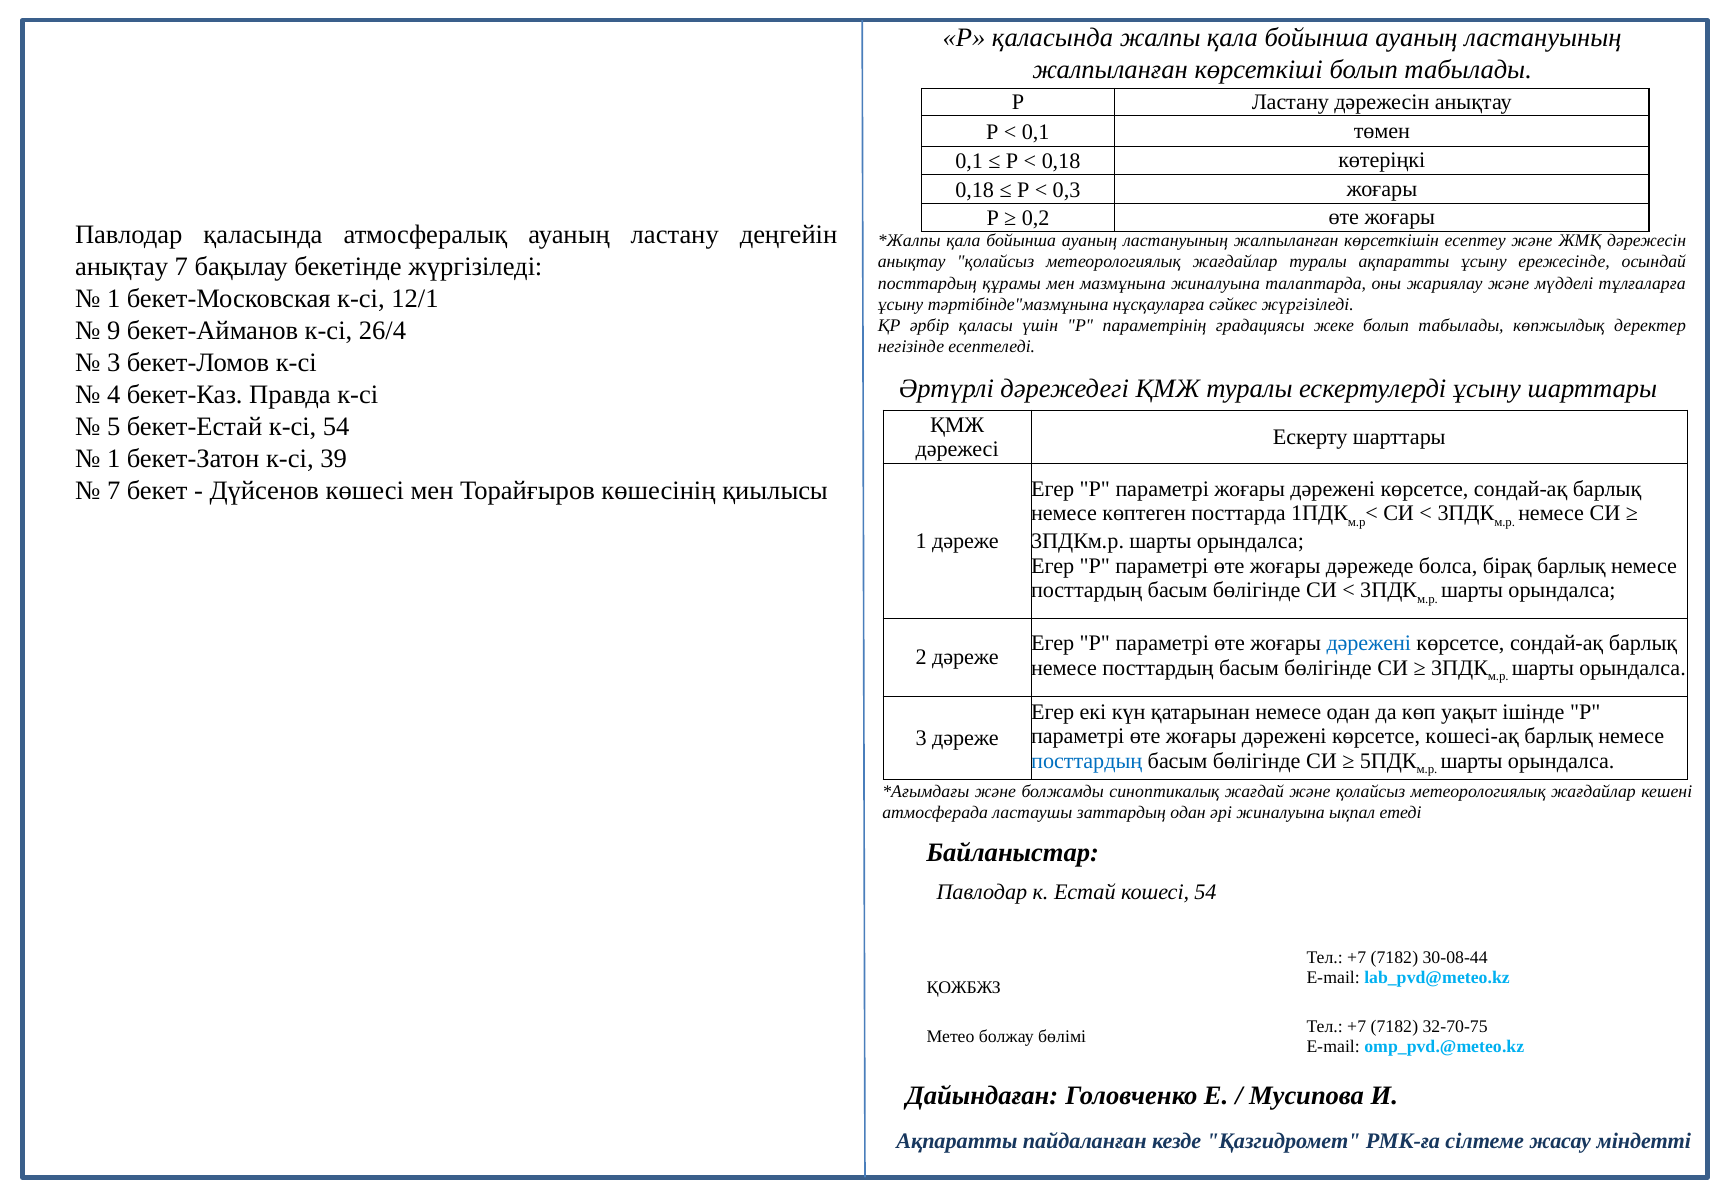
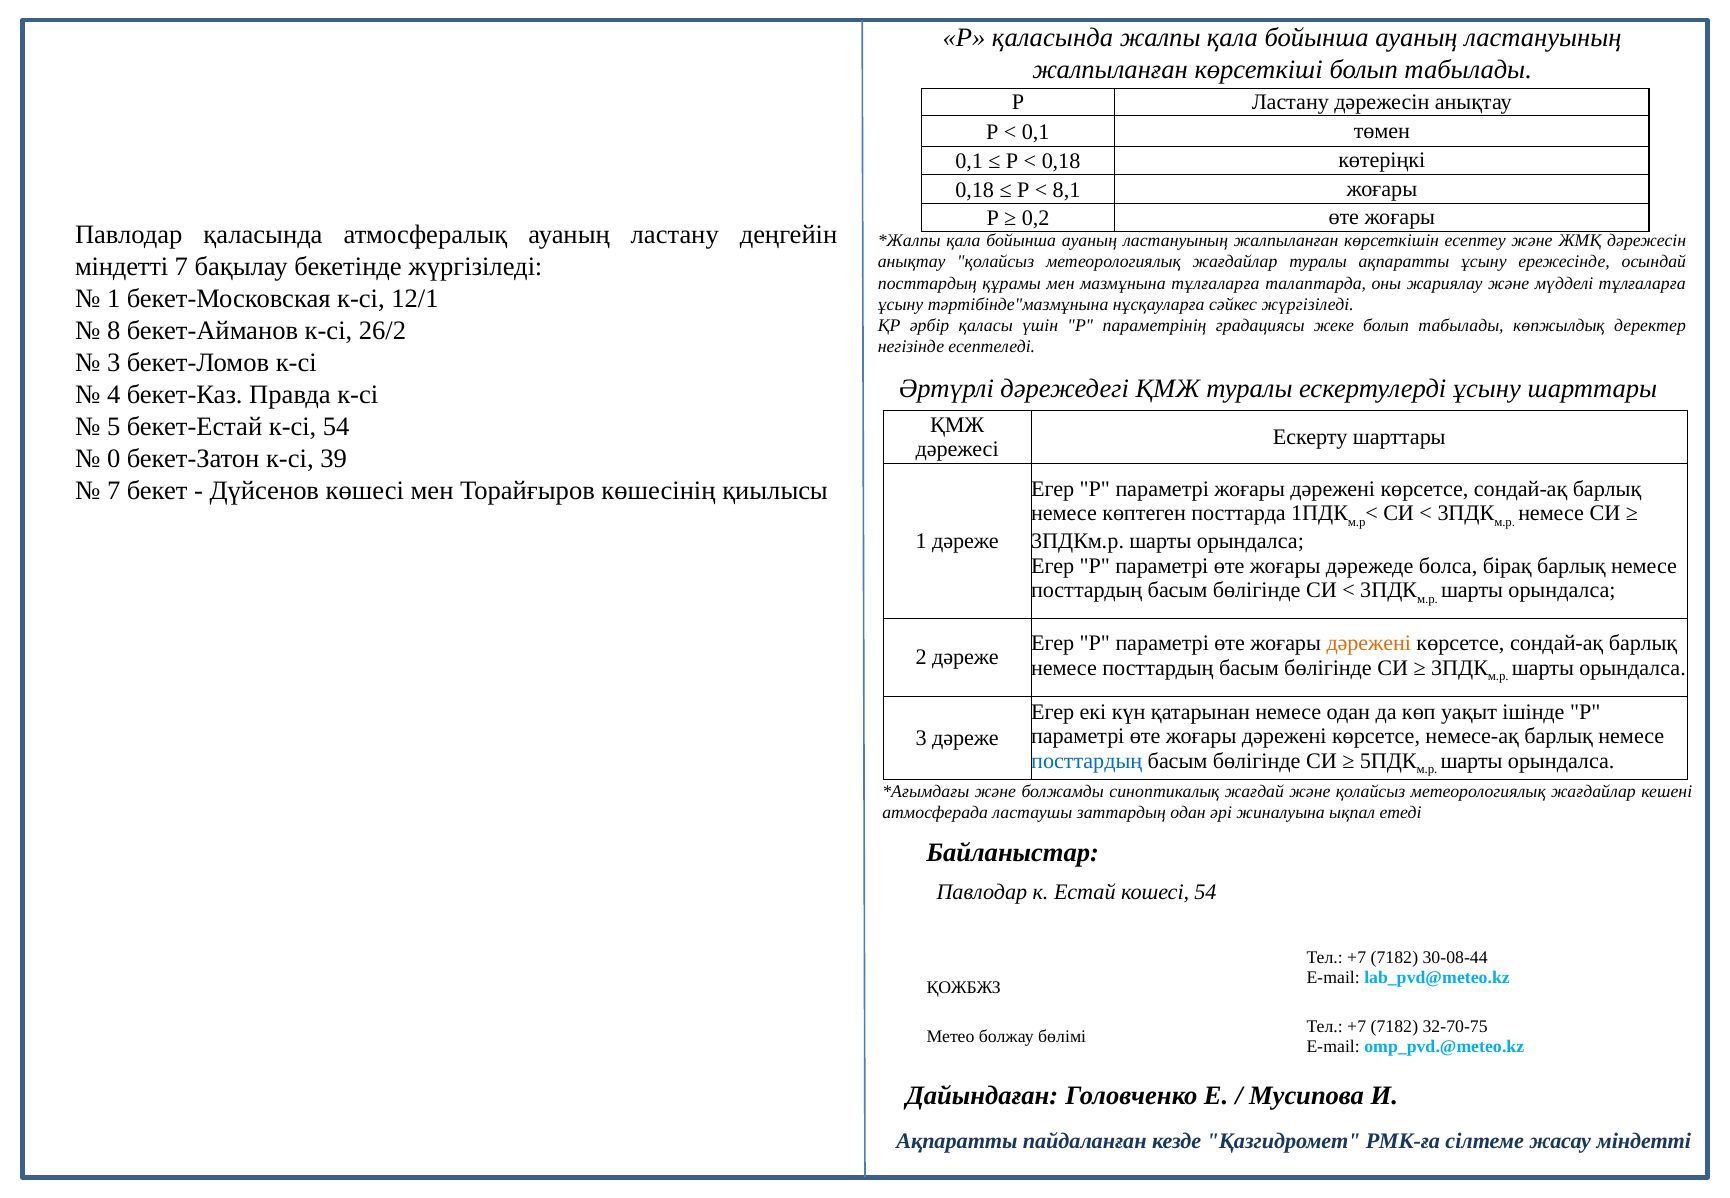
0,3: 0,3 -> 8,1 (1067, 190)
анықтау: анықтау -> міндетті (122, 267)
мазмұнына жиналуына: жиналуына -> тұлғаларға (1215, 283)
9: 9 -> 8 (114, 330)
26/4: 26/4 -> 26/2 (383, 330)
1: 1 -> 0 (114, 458)
дәрежені colour: blue -> orange (1369, 643)
кошесi-ақ: кошесi-ақ -> немесе-ақ (1472, 736)
